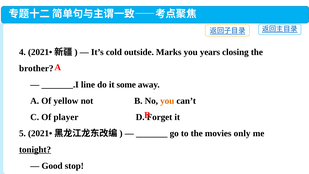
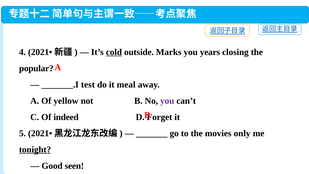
cold underline: none -> present (114, 52)
brother: brother -> popular (36, 68)
line: line -> test (88, 85)
some: some -> meal (126, 85)
you colour: orange -> purple (167, 101)
player: player -> indeed (66, 117)
stop: stop -> seen (74, 166)
